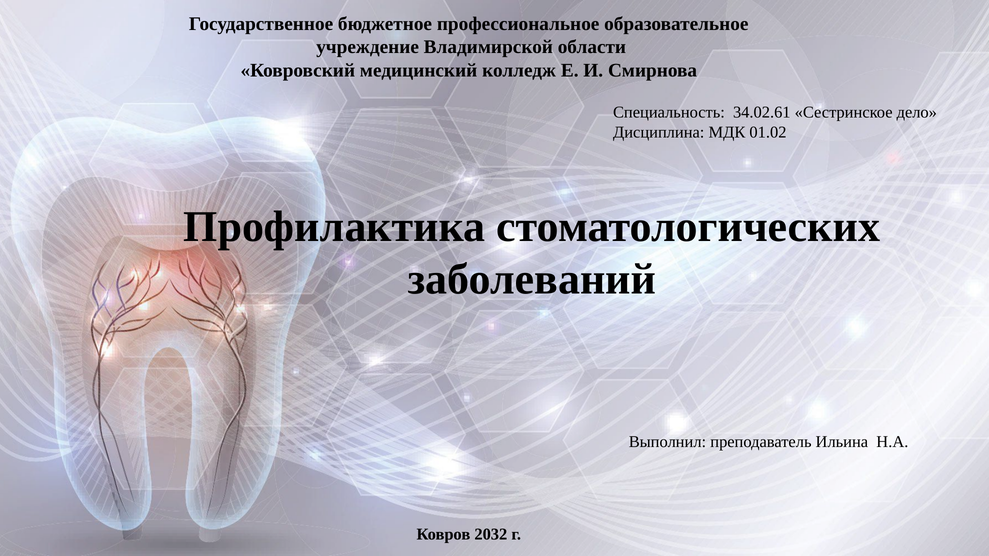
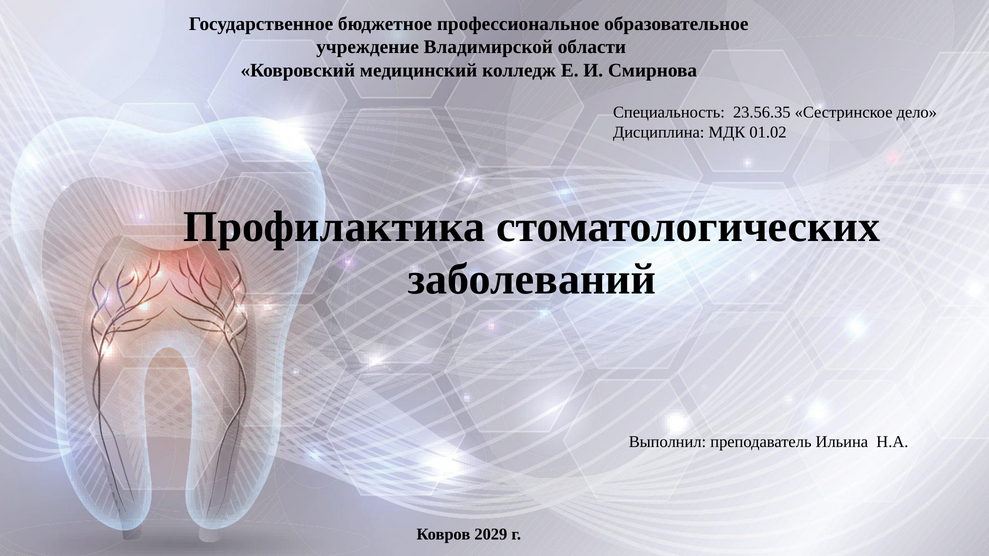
34.02.61: 34.02.61 -> 23.56.35 (762, 113)
2032: 2032 -> 2029 (491, 535)
